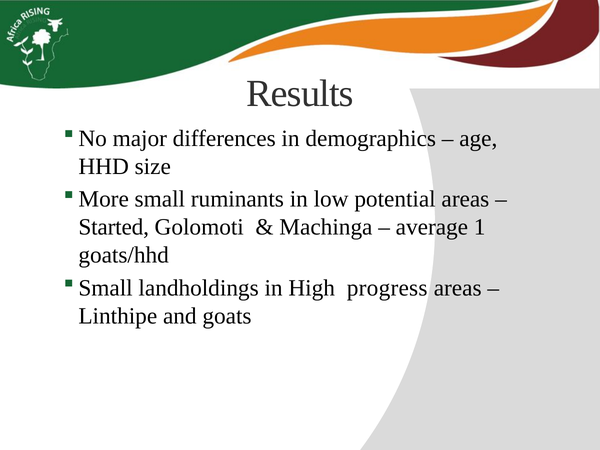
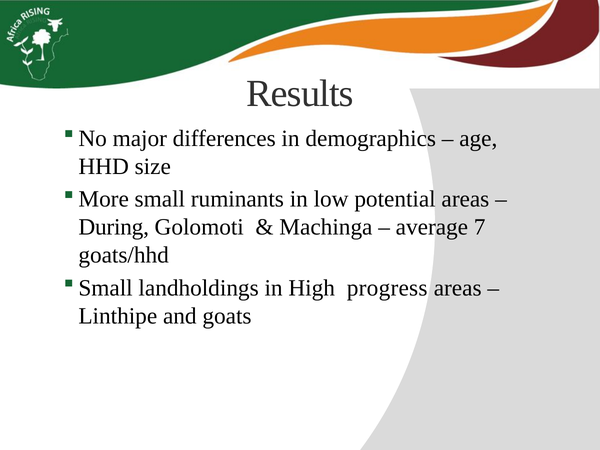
Started: Started -> During (114, 227)
1: 1 -> 7 (480, 227)
